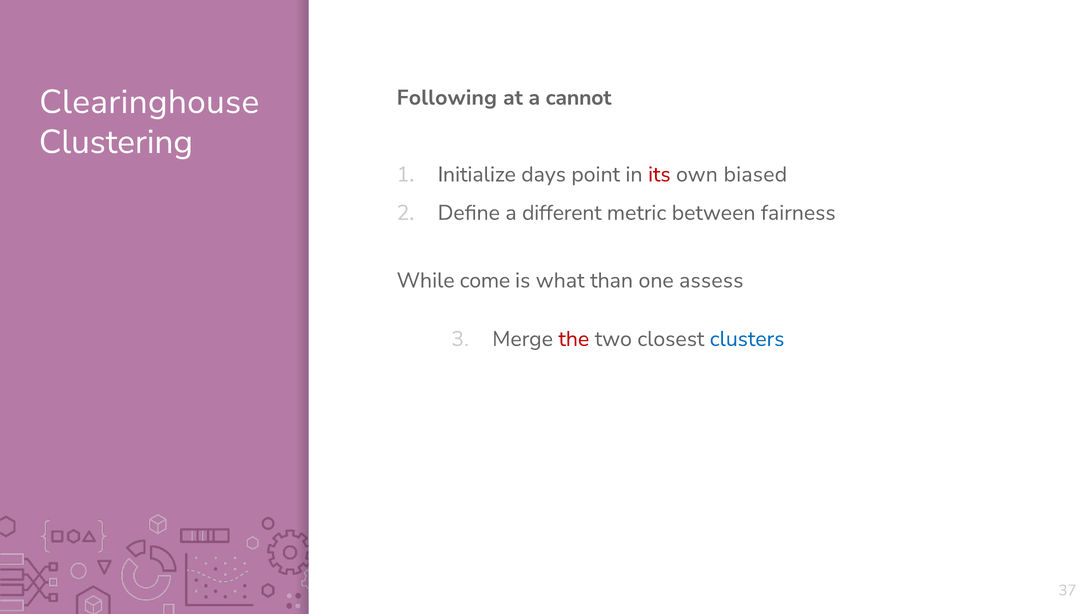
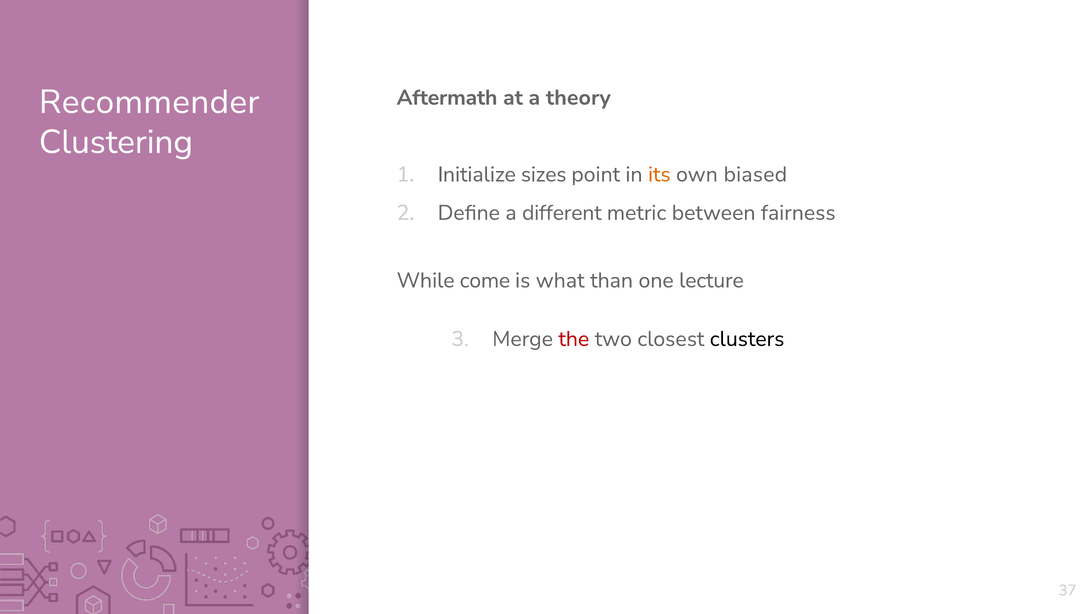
Clearinghouse: Clearinghouse -> Recommender (149, 102)
Following: Following -> Aftermath (447, 98)
cannot: cannot -> theory (578, 98)
days: days -> sizes (544, 174)
its colour: red -> orange (659, 174)
assess: assess -> lecture (711, 281)
clusters colour: blue -> black (747, 339)
